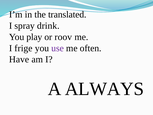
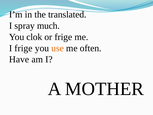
drink: drink -> much (48, 26)
play: play -> clok (34, 37)
or roov: roov -> frige (63, 37)
use colour: purple -> orange (58, 48)
ALWAYS: ALWAYS -> MOTHER (104, 89)
